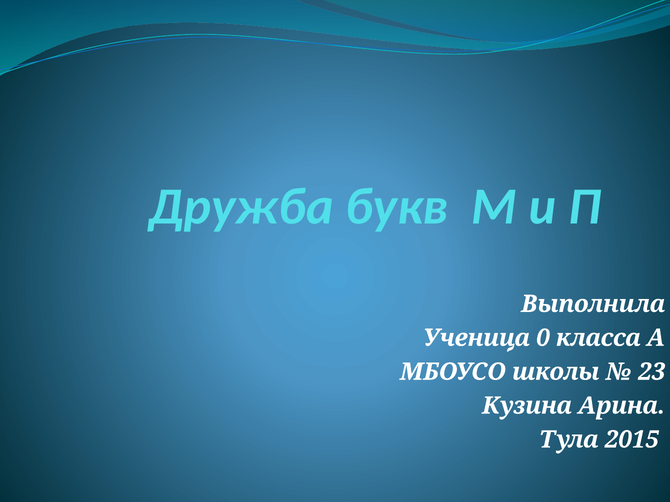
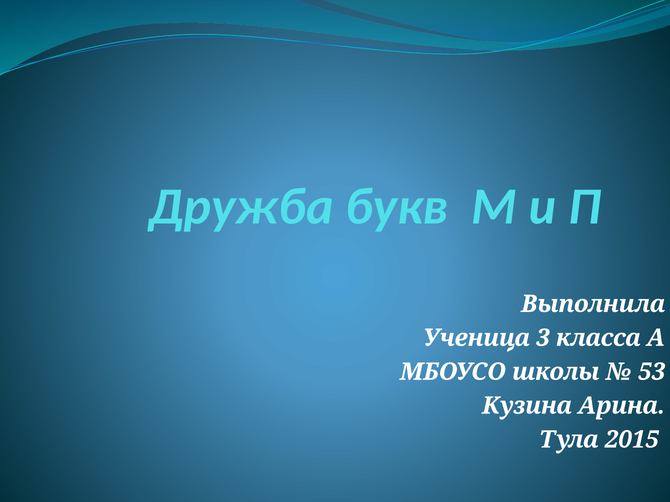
0: 0 -> 3 (543, 338)
23: 23 -> 53 (652, 372)
